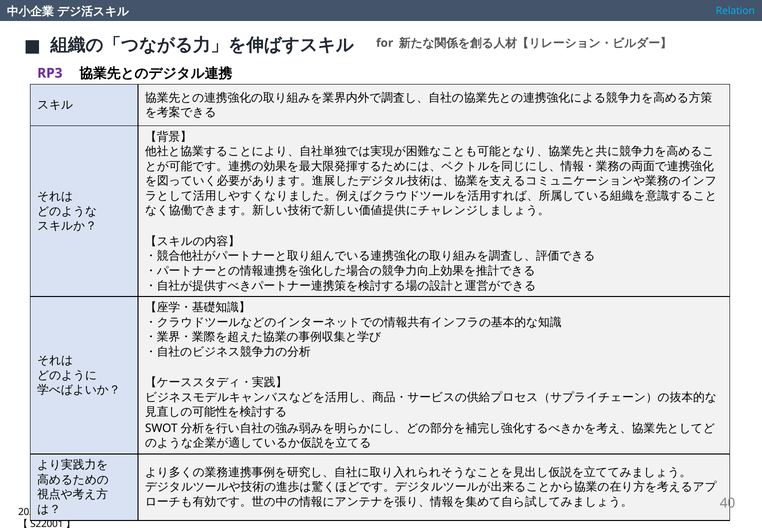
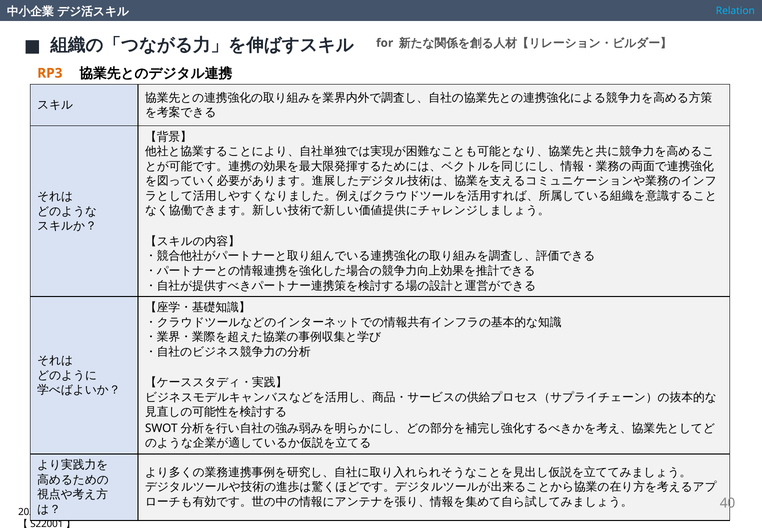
RP3 colour: purple -> orange (50, 73)
